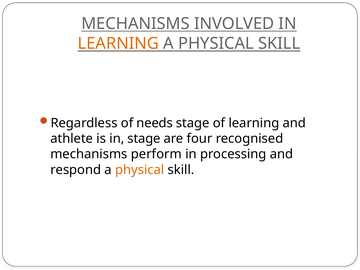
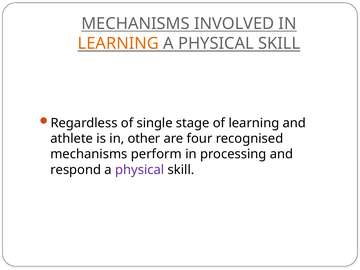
needs: needs -> single (155, 123)
in stage: stage -> other (144, 139)
physical colour: orange -> purple (140, 170)
